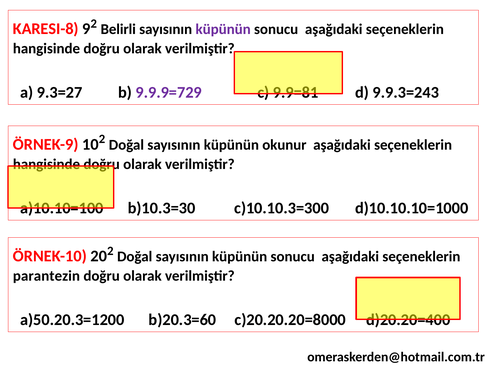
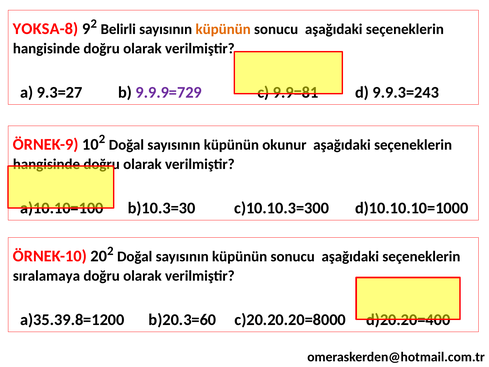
KARESI-8: KARESI-8 -> YOKSA-8 (46, 29)
küpünün colour: purple -> orange (223, 29)
parantezin: parantezin -> sıralamaya (46, 276)
a)50.20.3=1200: a)50.20.3=1200 -> a)35.39.8=1200 (72, 320)
